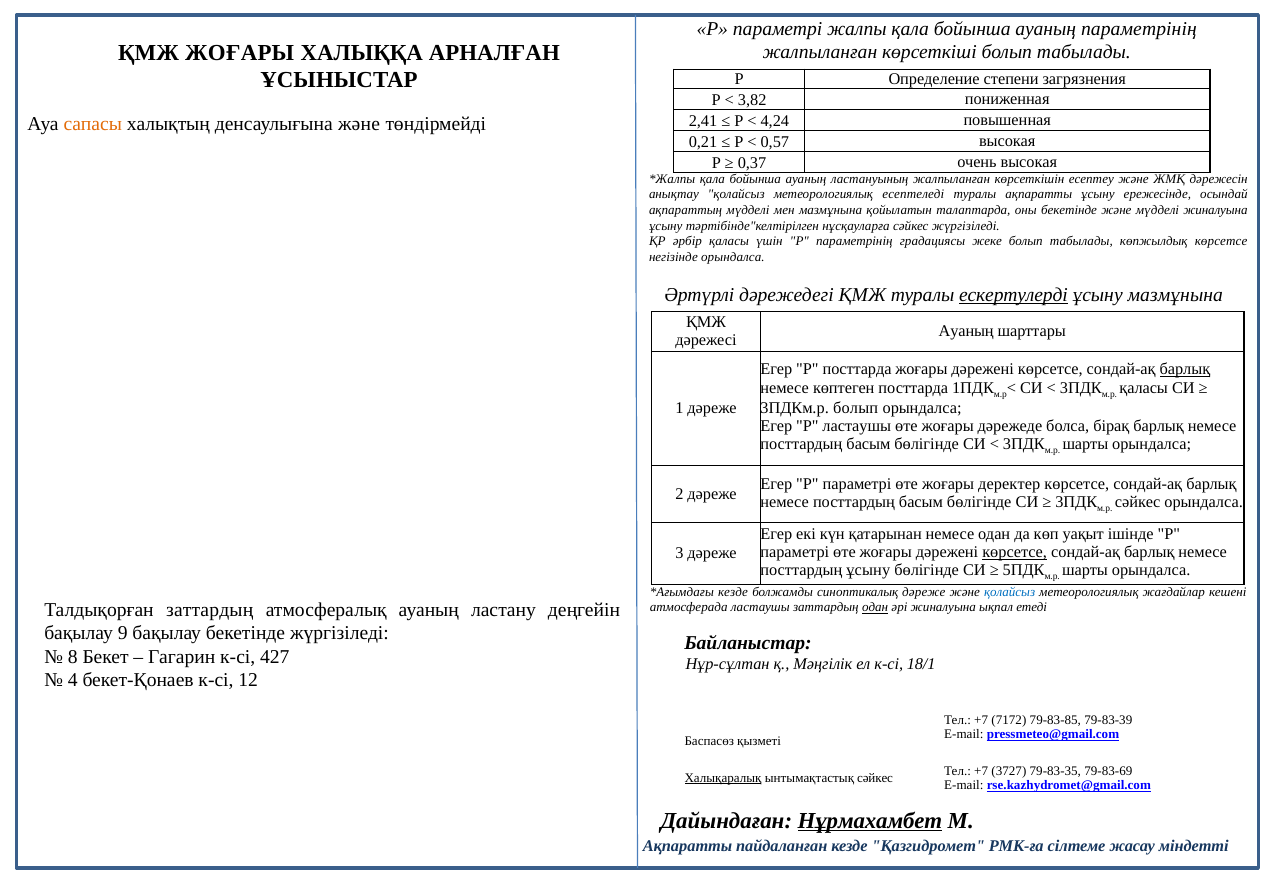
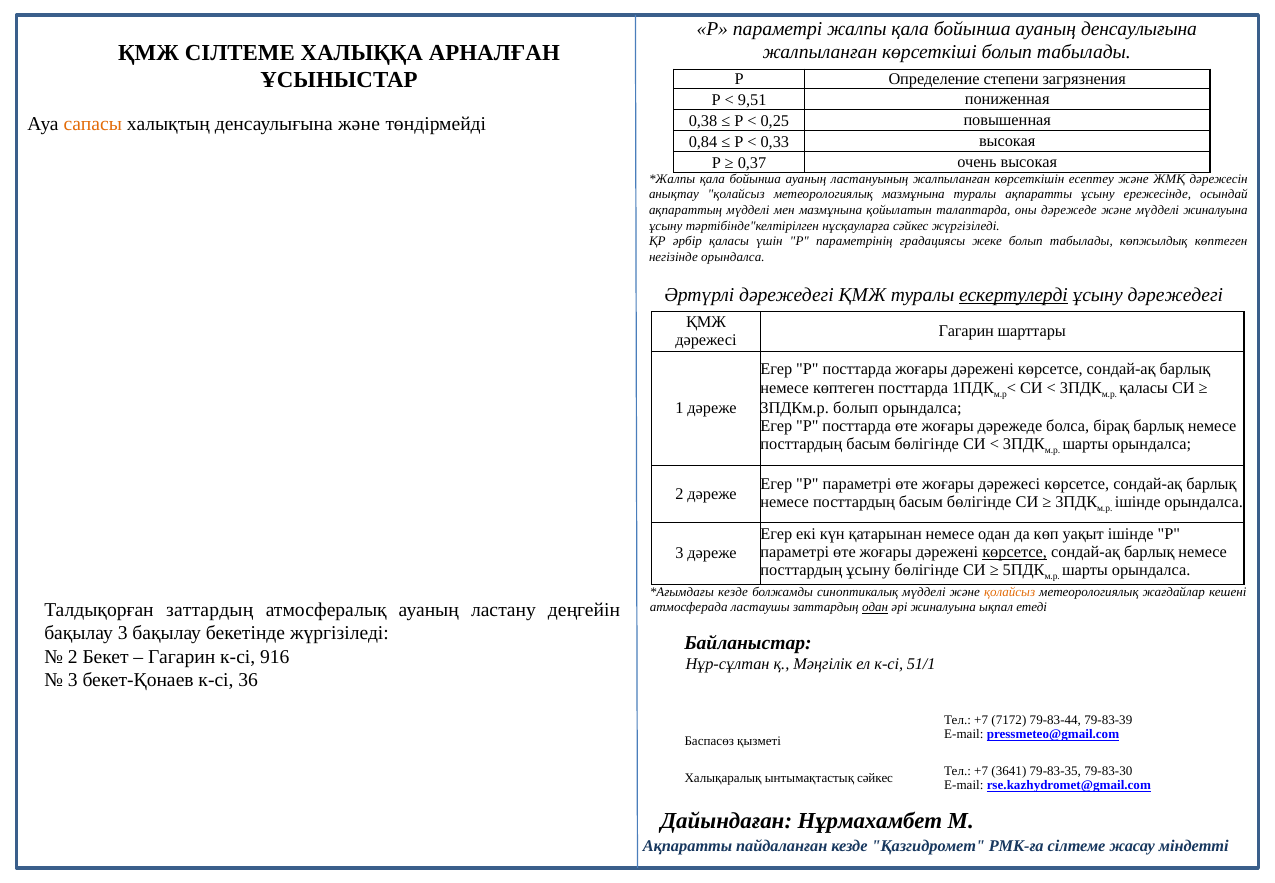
ауаның параметрінің: параметрінің -> денсаулығына (1139, 29)
ҚМЖ ЖОҒАРЫ: ЖОҒАРЫ -> СІЛТЕМЕ (240, 53)
3,82: 3,82 -> 9,51 (752, 100)
2,41: 2,41 -> 0,38 (703, 121)
4,24: 4,24 -> 0,25 (775, 121)
0,21: 0,21 -> 0,84 (703, 142)
0,57: 0,57 -> 0,33 (775, 142)
метеорологиялық есептеледі: есептеледі -> мазмұнына (913, 194)
оны бекетінде: бекетінде -> дәрежеде (1069, 210)
көпжылдық көрсетсе: көрсетсе -> көптеген (1221, 241)
ұсыну мазмұнына: мазмұнына -> дәрежедегі (1175, 295)
Ауаның: Ауаның -> Гагарин (966, 331)
барлық underline: present -> none (1185, 369)
P ластаушы: ластаушы -> посттарда (857, 426)
жоғары деректер: деректер -> дәрежесі (1009, 483)
сәйкес: сәйкес -> ішінде (1138, 502)
синоптикалық дәреже: дәреже -> мүдделі (924, 592)
қолайсыз colour: blue -> orange (1010, 592)
бақылау 9: 9 -> 3 (123, 633)
8: 8 -> 2 (73, 656)
427: 427 -> 916 (275, 656)
18/1: 18/1 -> 51/1 (921, 664)
4: 4 -> 3 (73, 680)
12: 12 -> 36 (248, 680)
79-83-85: 79-83-85 -> 79-83-44 (1055, 720)
3727: 3727 -> 3641 (1009, 771)
79-83-69: 79-83-69 -> 79-83-30 (1108, 771)
Халықаралық underline: present -> none (723, 778)
Нұрмахамбет underline: present -> none (870, 820)
